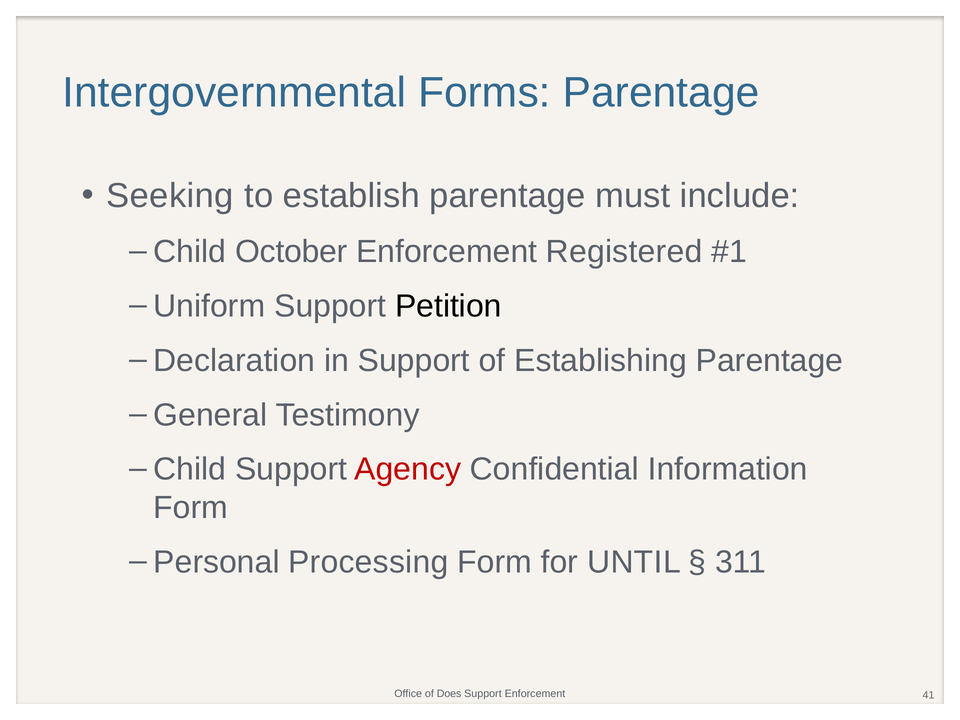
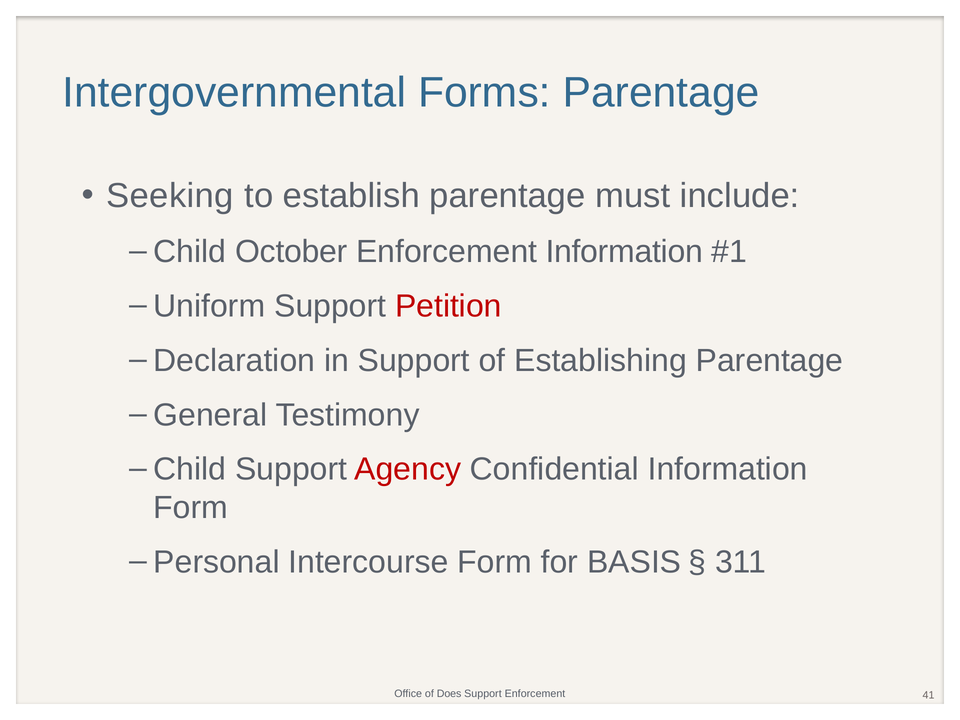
Enforcement Registered: Registered -> Information (624, 252)
Petition colour: black -> red (448, 306)
Processing: Processing -> Intercourse (368, 562)
UNTIL: UNTIL -> BASIS (634, 562)
